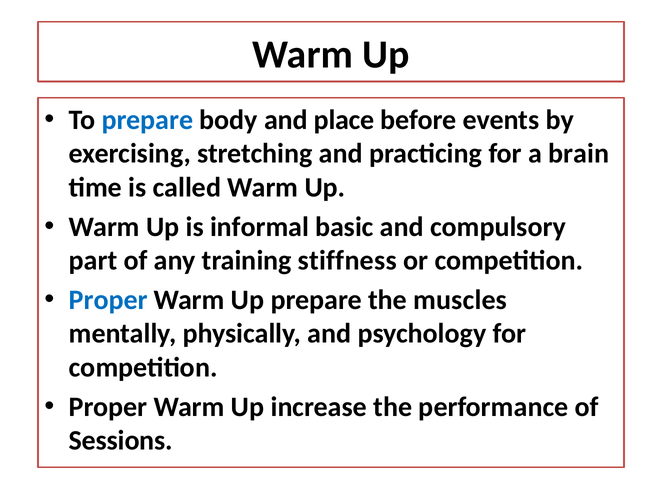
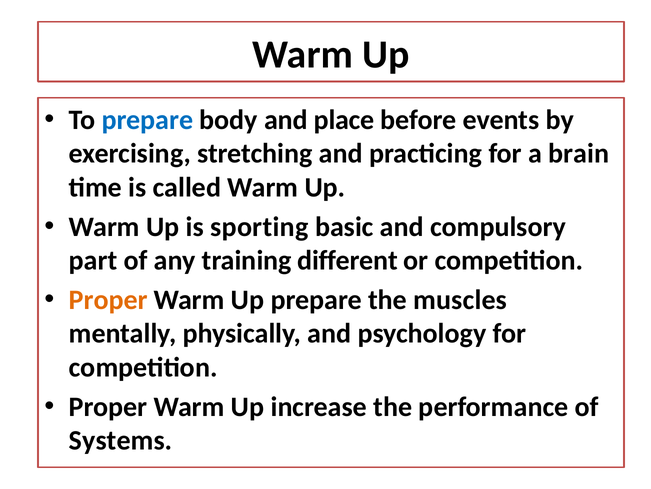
informal: informal -> sporting (259, 226)
stiffness: stiffness -> different (348, 260)
Proper colour: blue -> orange (108, 300)
Sessions: Sessions -> Systems (121, 440)
